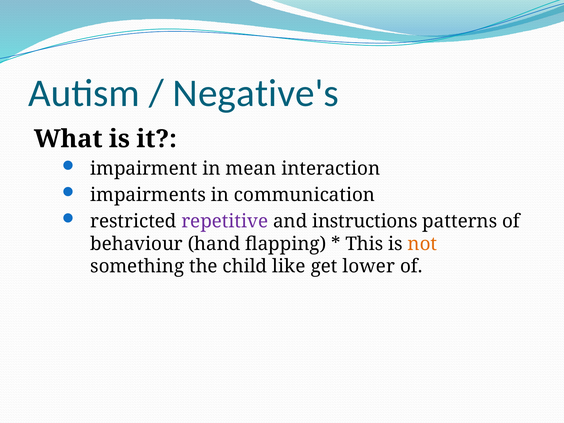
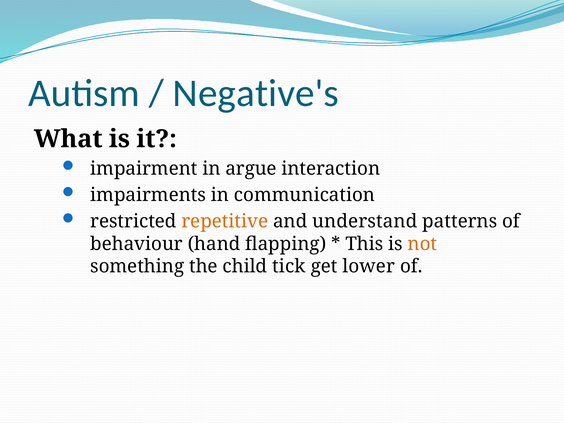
mean: mean -> argue (251, 169)
repetitive colour: purple -> orange (225, 221)
instructions: instructions -> understand (365, 221)
like: like -> tick (289, 266)
